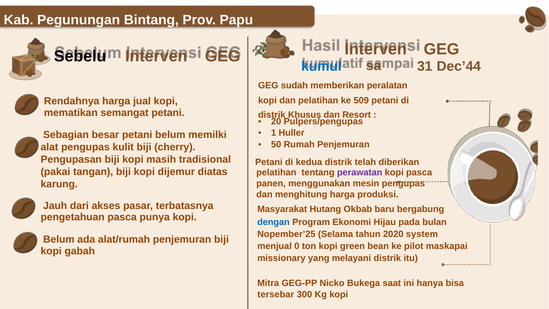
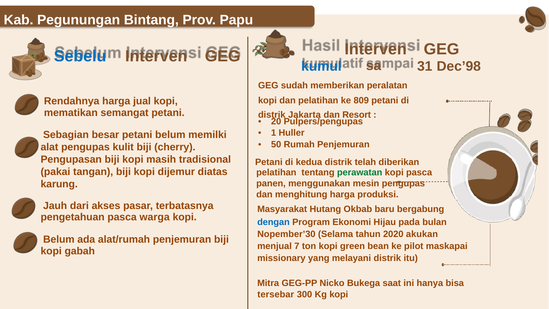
Sebelu colour: black -> blue (80, 56)
Dec’44: Dec’44 -> Dec’98 (459, 66)
509: 509 -> 809 (361, 100)
Khusus: Khusus -> Jakarta (304, 115)
perawatan colour: purple -> green (360, 173)
punya: punya -> warga (155, 217)
Nopember’25: Nopember’25 -> Nopember’30 (286, 234)
system: system -> akukan (422, 234)
0: 0 -> 7 (297, 246)
